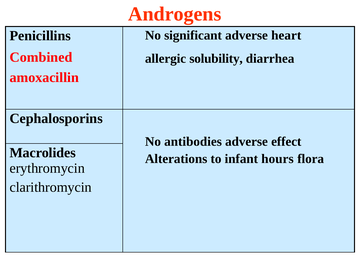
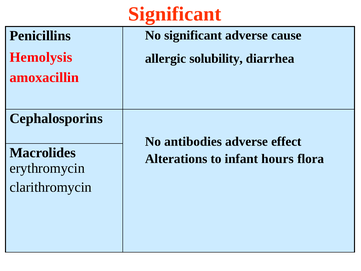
Androgens: Androgens -> Significant (175, 14)
heart: heart -> cause (286, 35)
Combined: Combined -> Hemolysis (41, 57)
